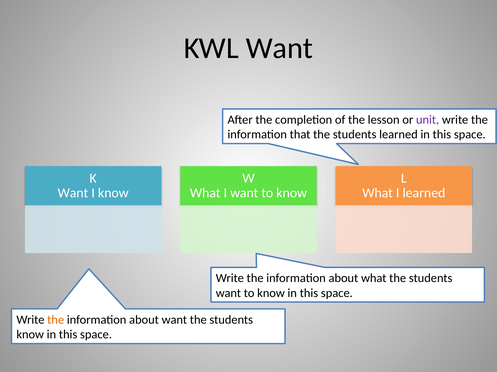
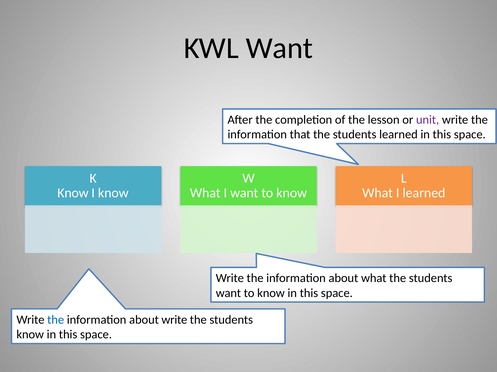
Want: Want -> Know (73, 193)
the colour: orange -> blue (56, 320)
about want: want -> write (174, 320)
